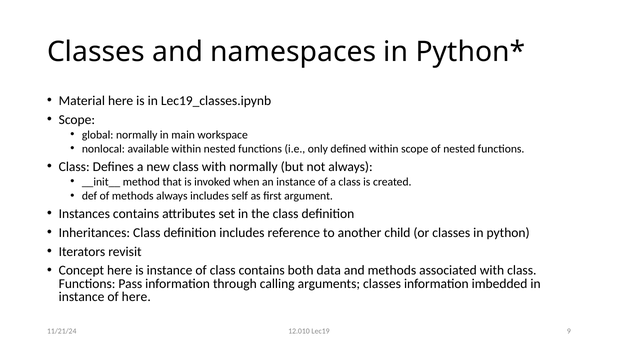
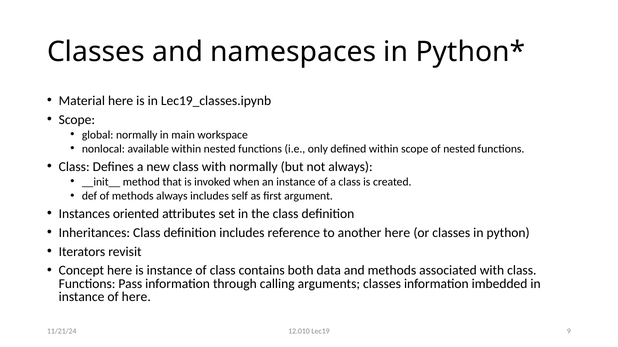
Instances contains: contains -> oriented (136, 214)
another child: child -> here (397, 233)
